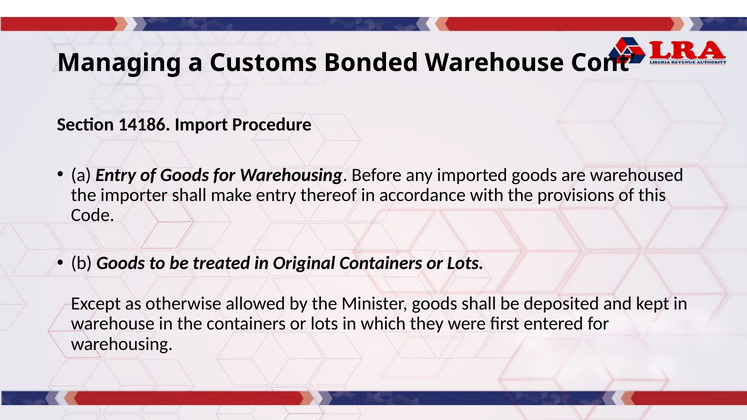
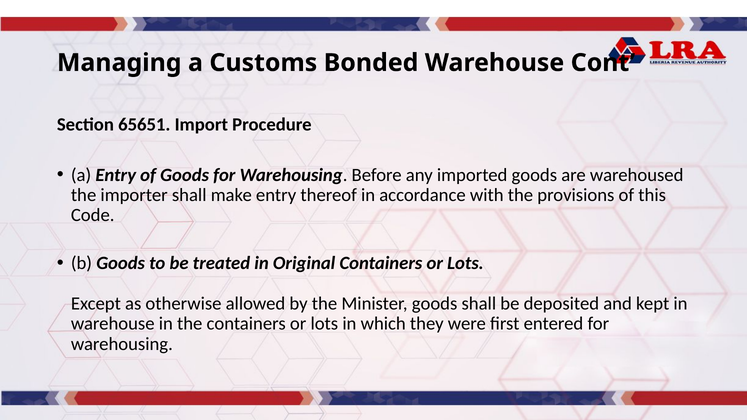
14186: 14186 -> 65651 (144, 125)
